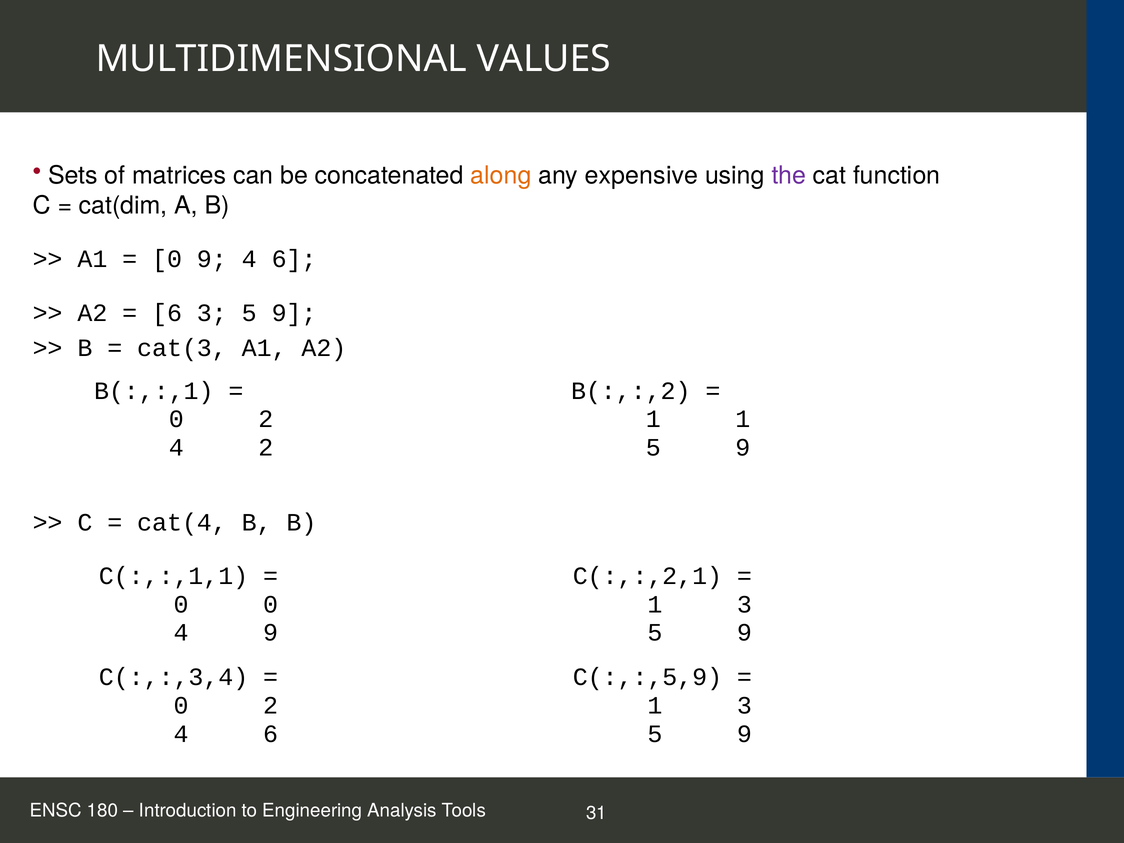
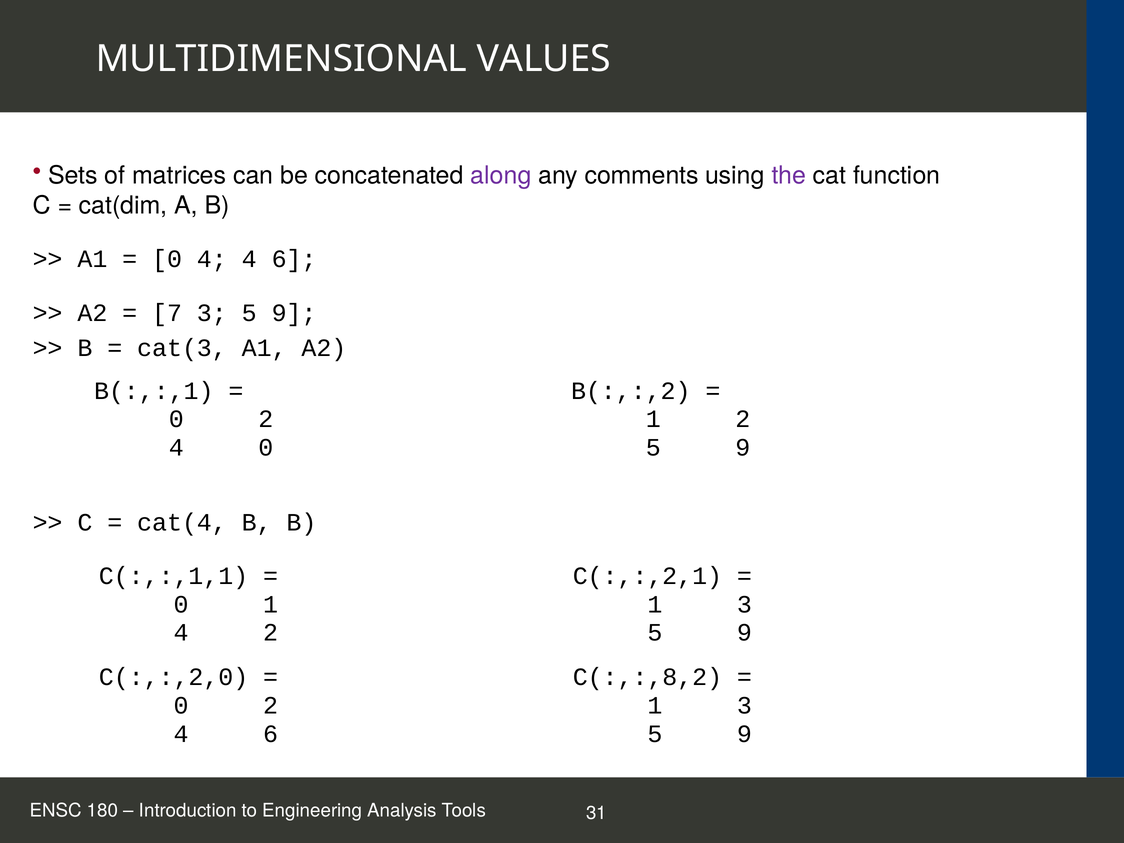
along colour: orange -> purple (501, 176)
expensive: expensive -> comments (642, 176)
0 9: 9 -> 4 (212, 259)
6: 6 -> 7 (167, 313)
1 1: 1 -> 2 (743, 419)
4 2: 2 -> 0 (266, 447)
0 0: 0 -> 1 (271, 604)
4 9: 9 -> 2 (271, 633)
C(:,:,3,4: C(:,:,3,4 -> C(:,:,2,0 (174, 677)
C(:,:,5,9: C(:,:,5,9 -> C(:,:,8,2 (647, 677)
